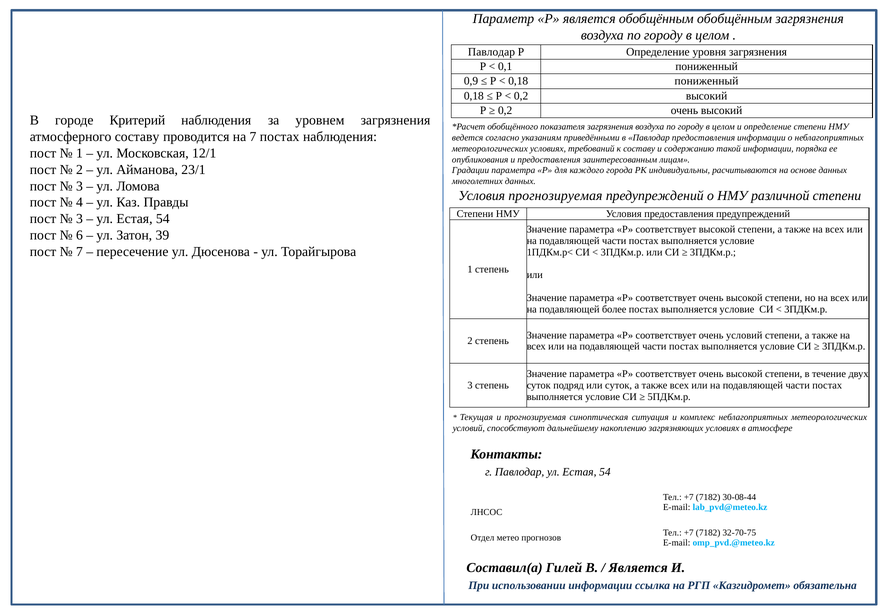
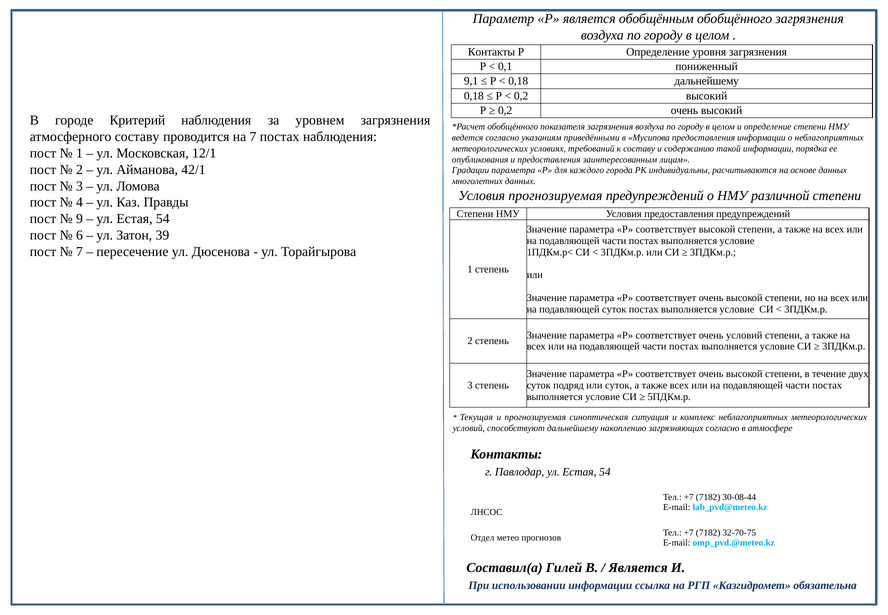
обобщённым обобщённым: обобщённым -> обобщённого (735, 19)
Павлодар: Павлодар -> Контакты (492, 52)
0,9: 0,9 -> 9,1 (471, 81)
0,18 пониженный: пониженный -> дальнейшему (707, 81)
в Павлодар: Павлодар -> Мусипова (649, 138)
23/1: 23/1 -> 42/1 (193, 170)
3: 3 -> 9 (79, 219)
подавляющей более: более -> суток (614, 309)
загрязняющих условиях: условиях -> согласно (723, 428)
